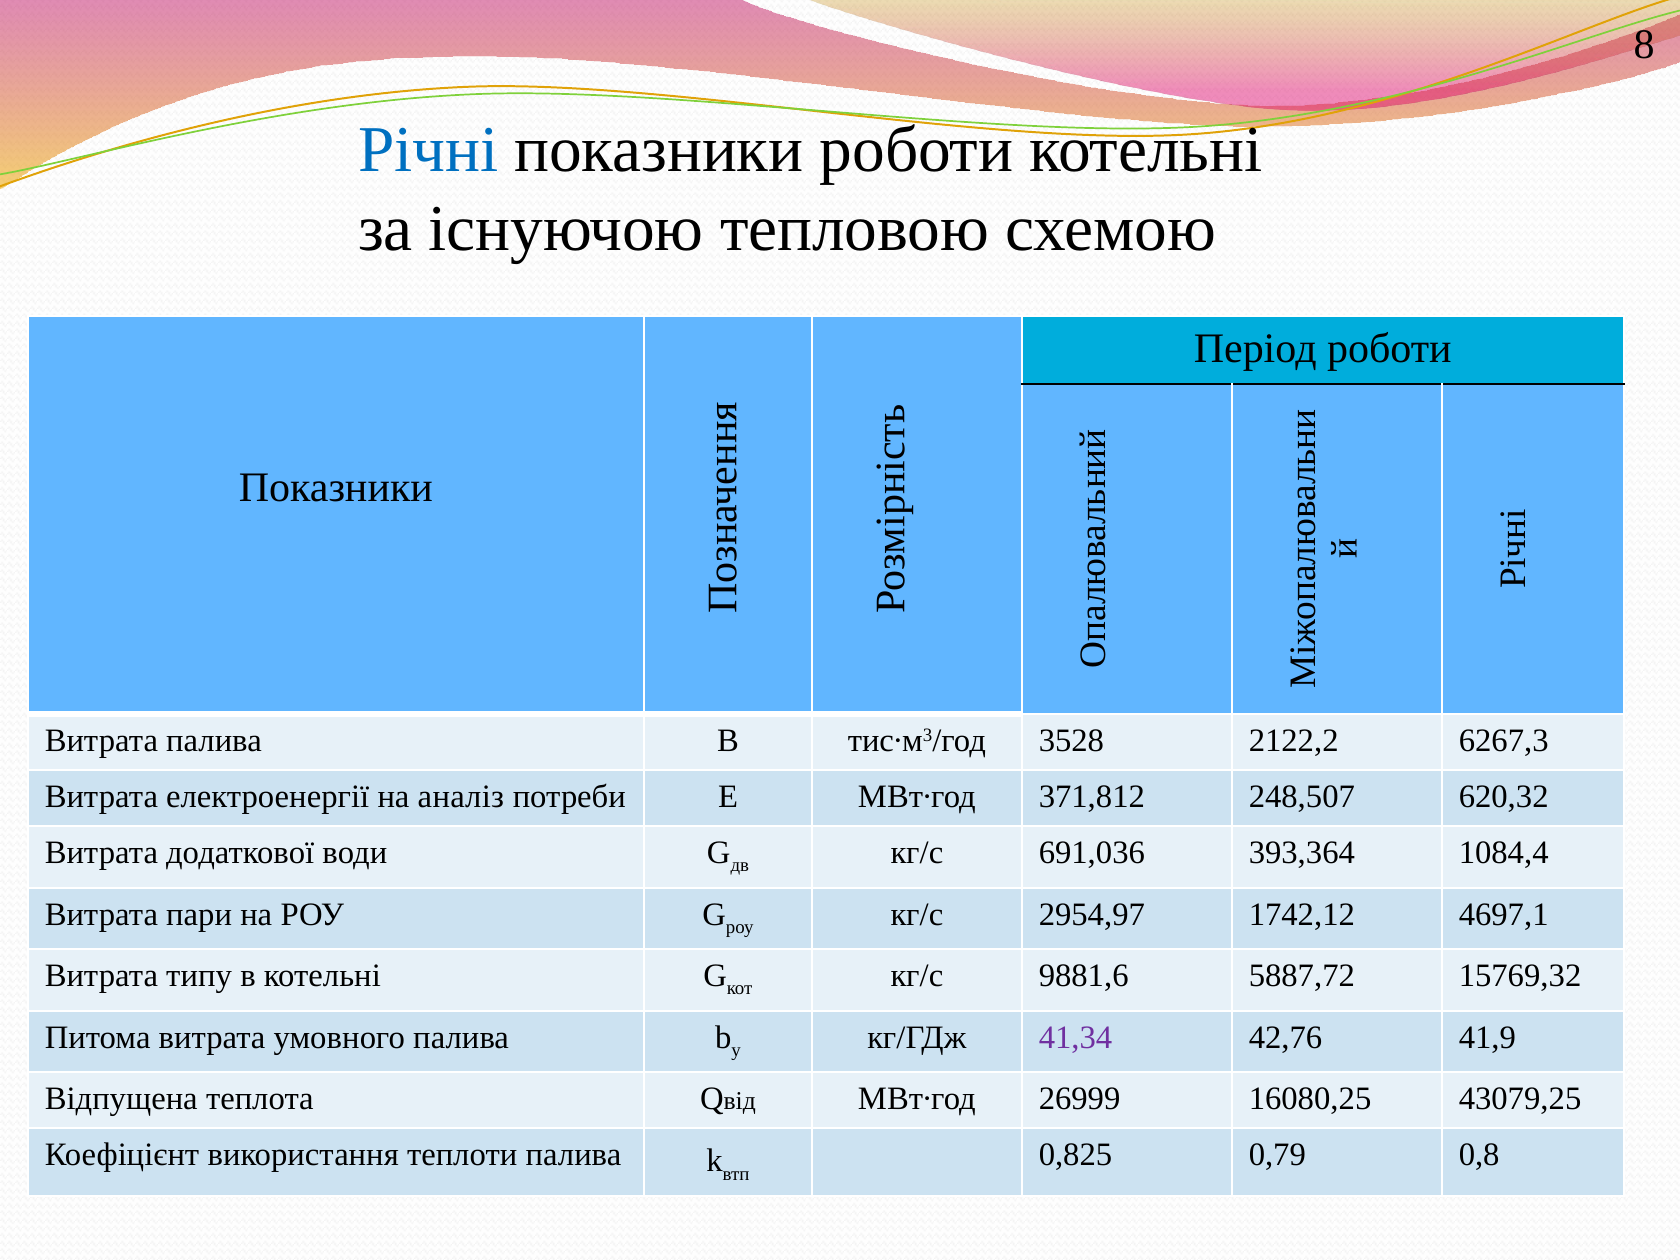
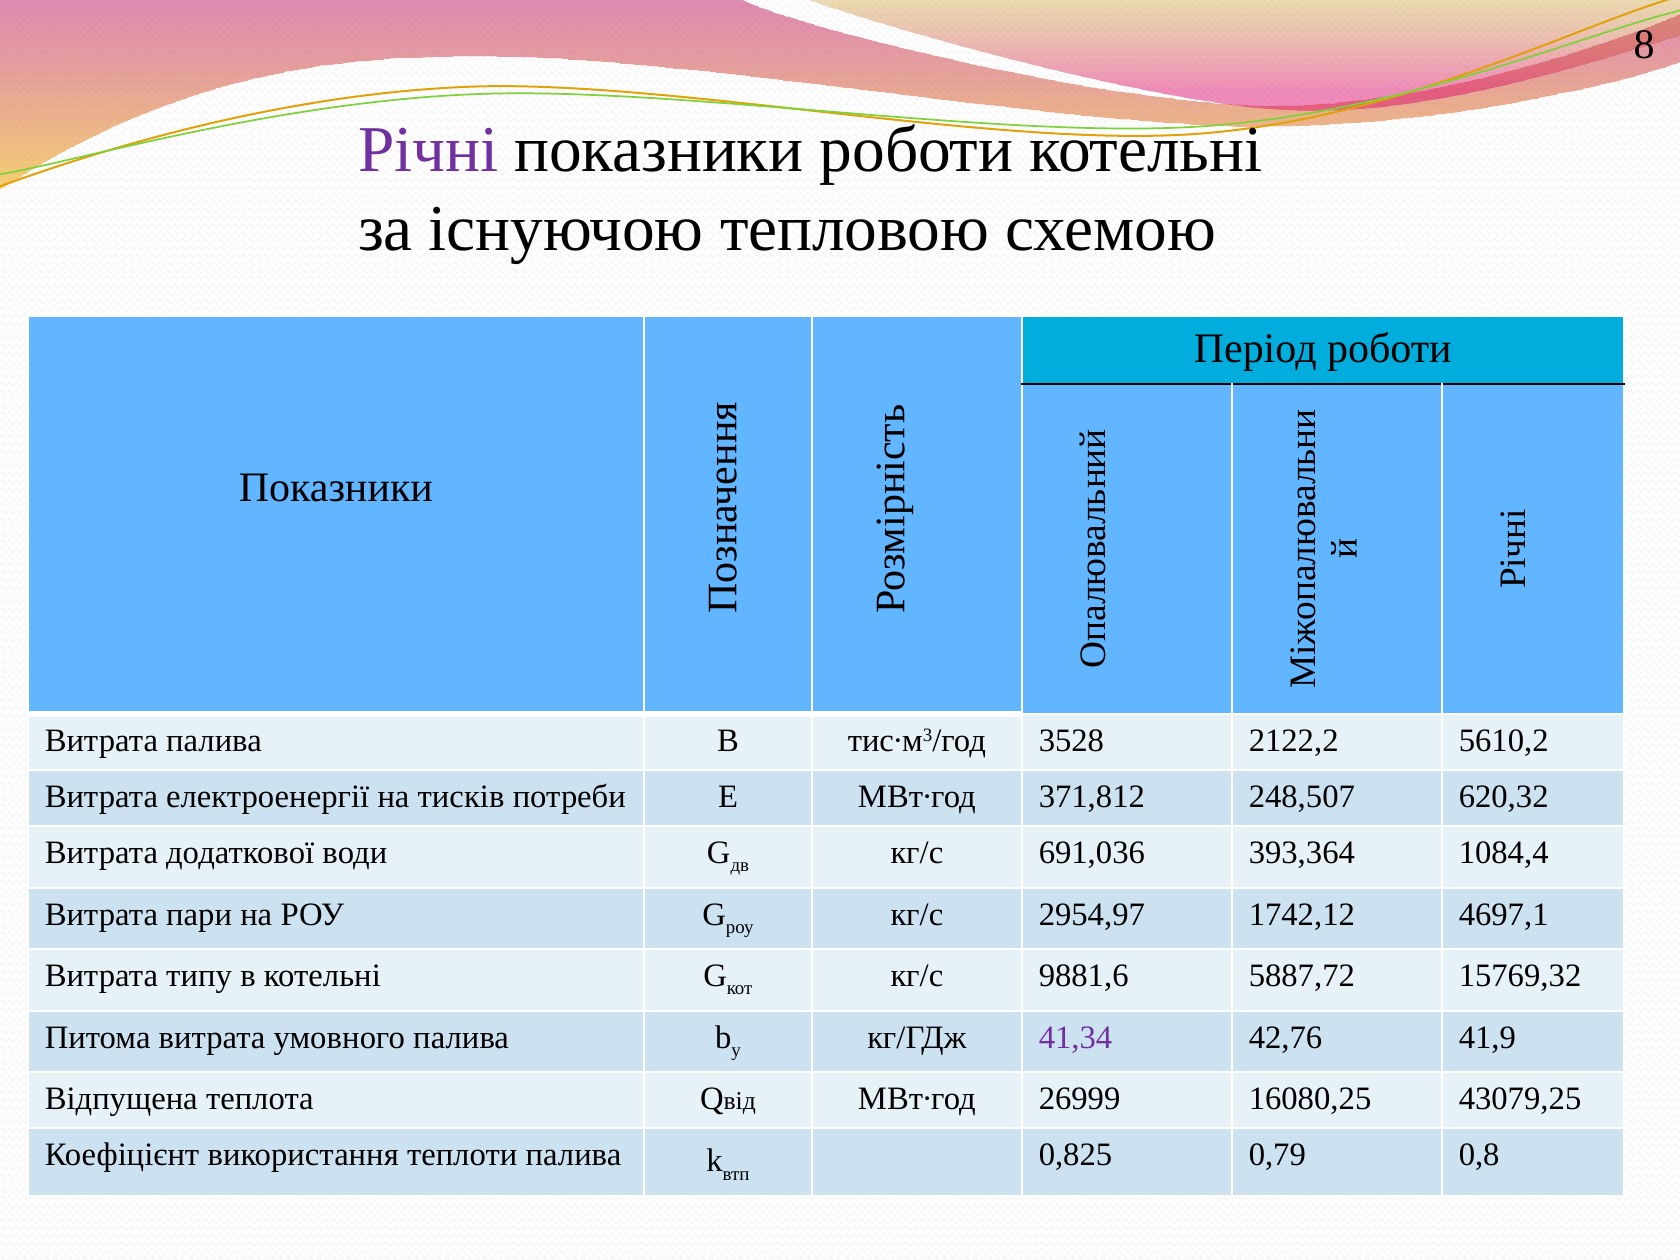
Річні colour: blue -> purple (428, 150)
6267,3: 6267,3 -> 5610,2 (1504, 741)
аналіз: аналіз -> тисків (461, 797)
